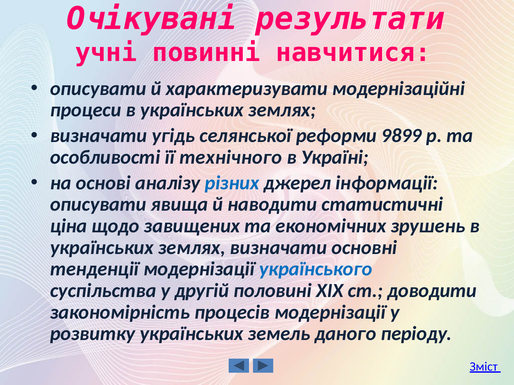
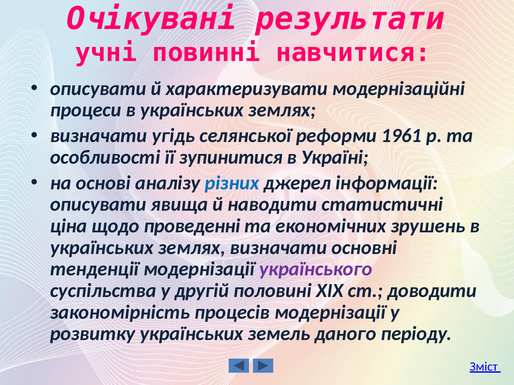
9899: 9899 -> 1961 (402, 136)
технічного: технічного -> зупинитися (231, 157)
завищених: завищених -> проведенні (192, 226)
українського colour: blue -> purple (316, 269)
